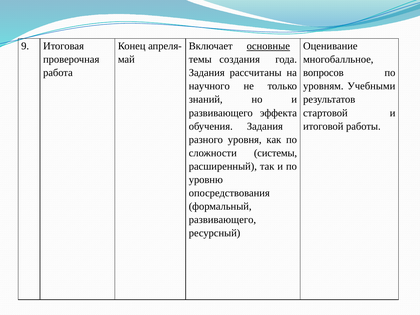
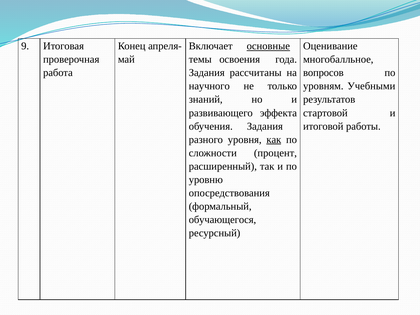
создания: создания -> освоения (240, 59)
как underline: none -> present (274, 140)
системы: системы -> процент (275, 153)
развивающего: развивающего -> обучающегося (222, 220)
